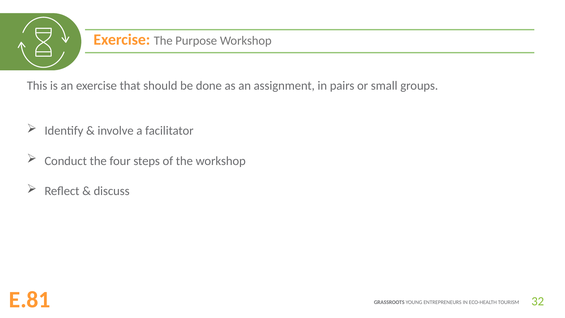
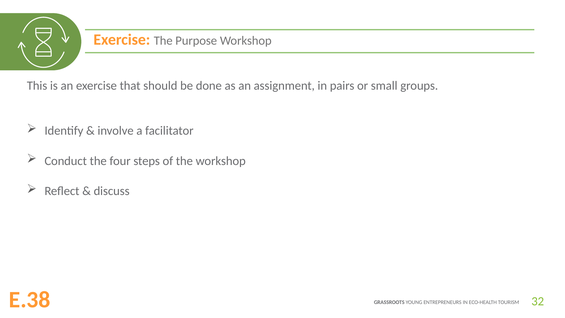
E.81: E.81 -> E.38 (30, 299)
